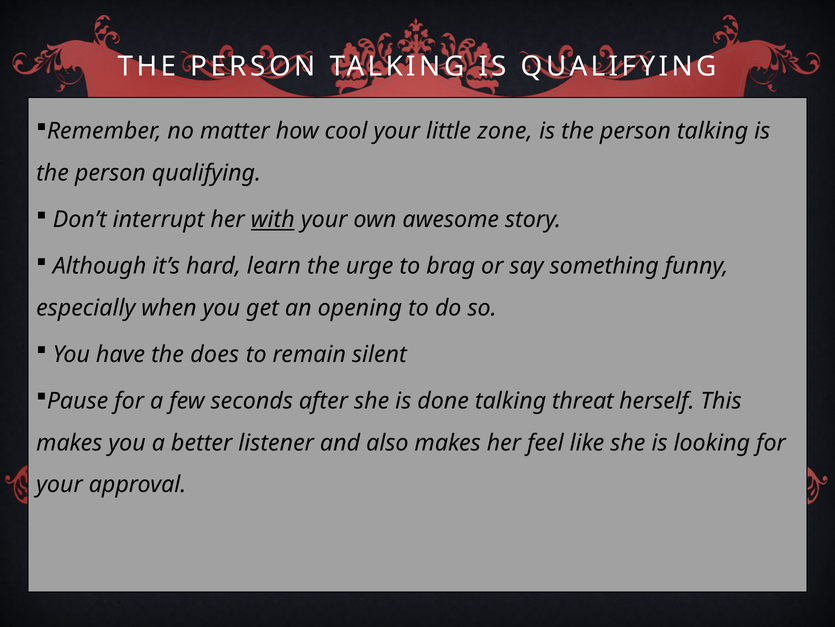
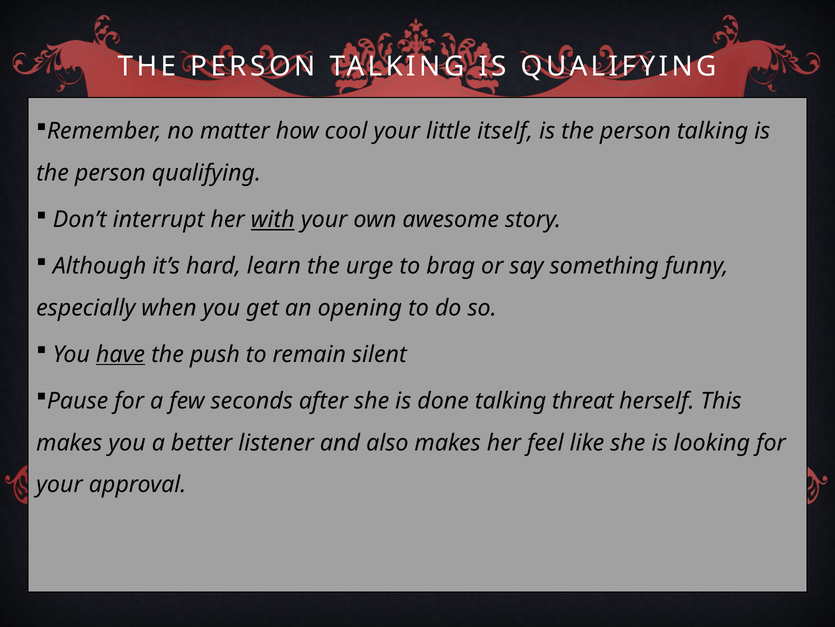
zone: zone -> itself (505, 131)
have underline: none -> present (121, 354)
does: does -> push (215, 354)
